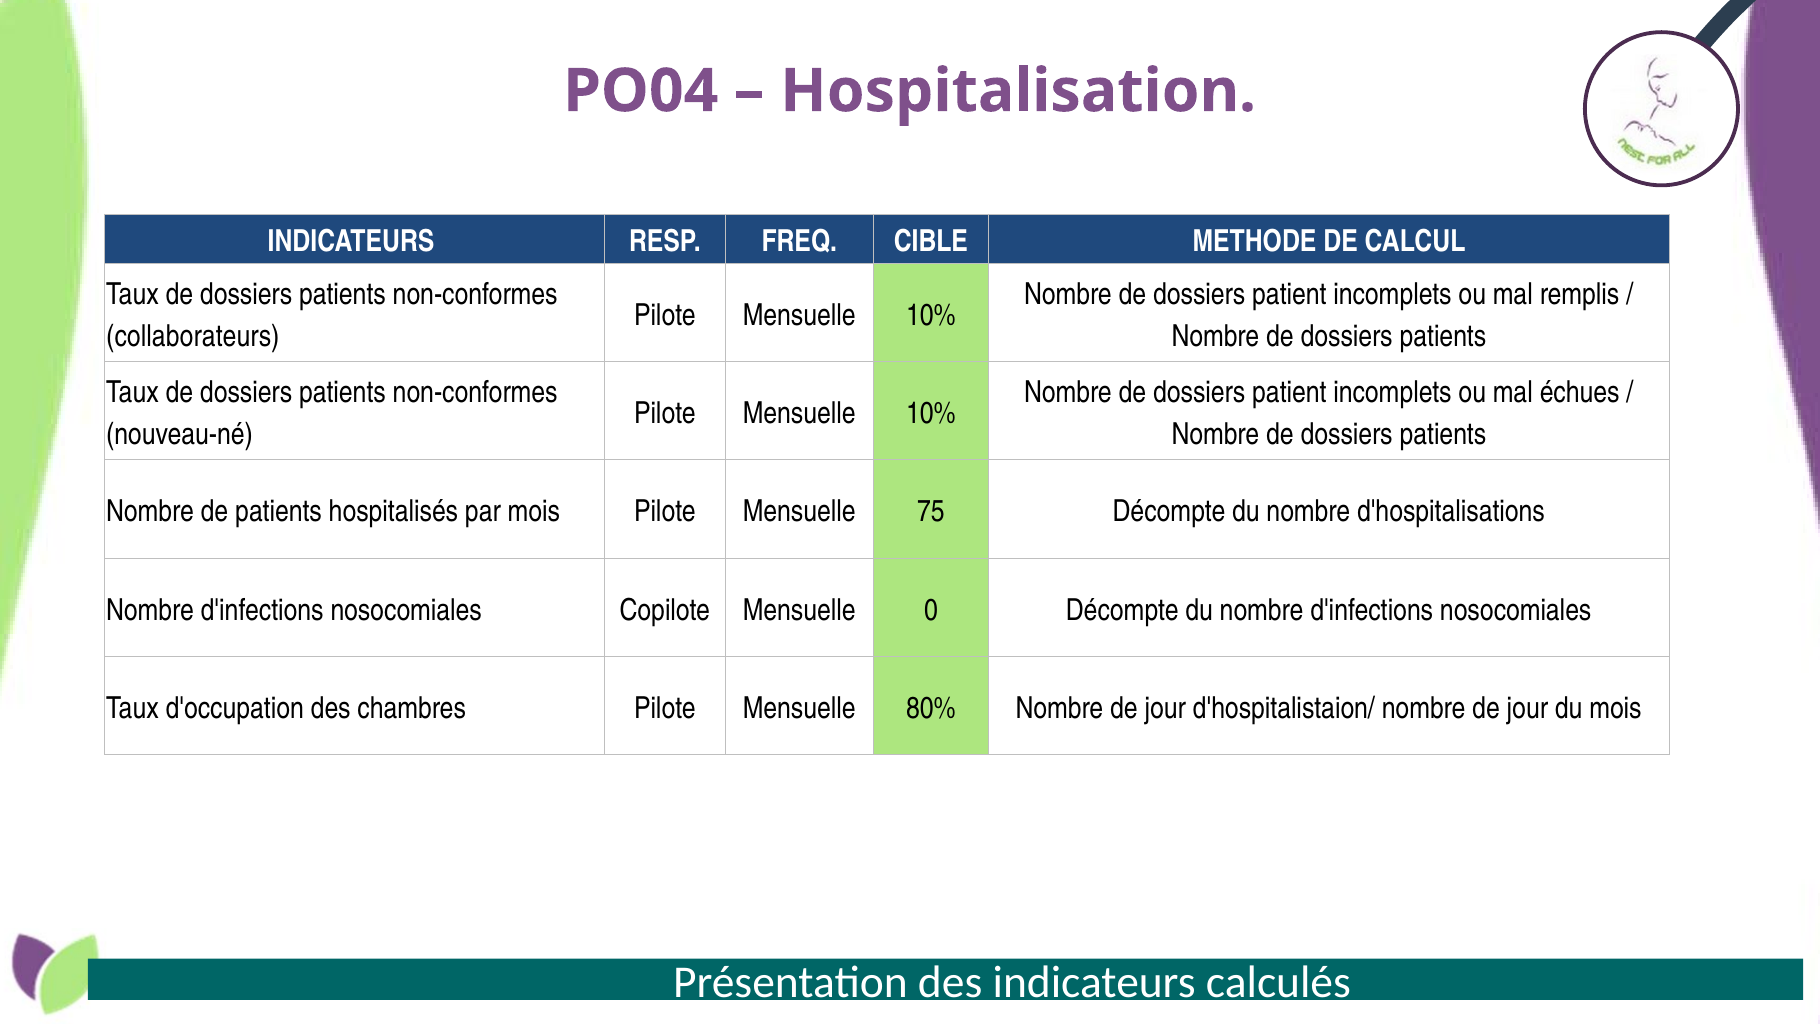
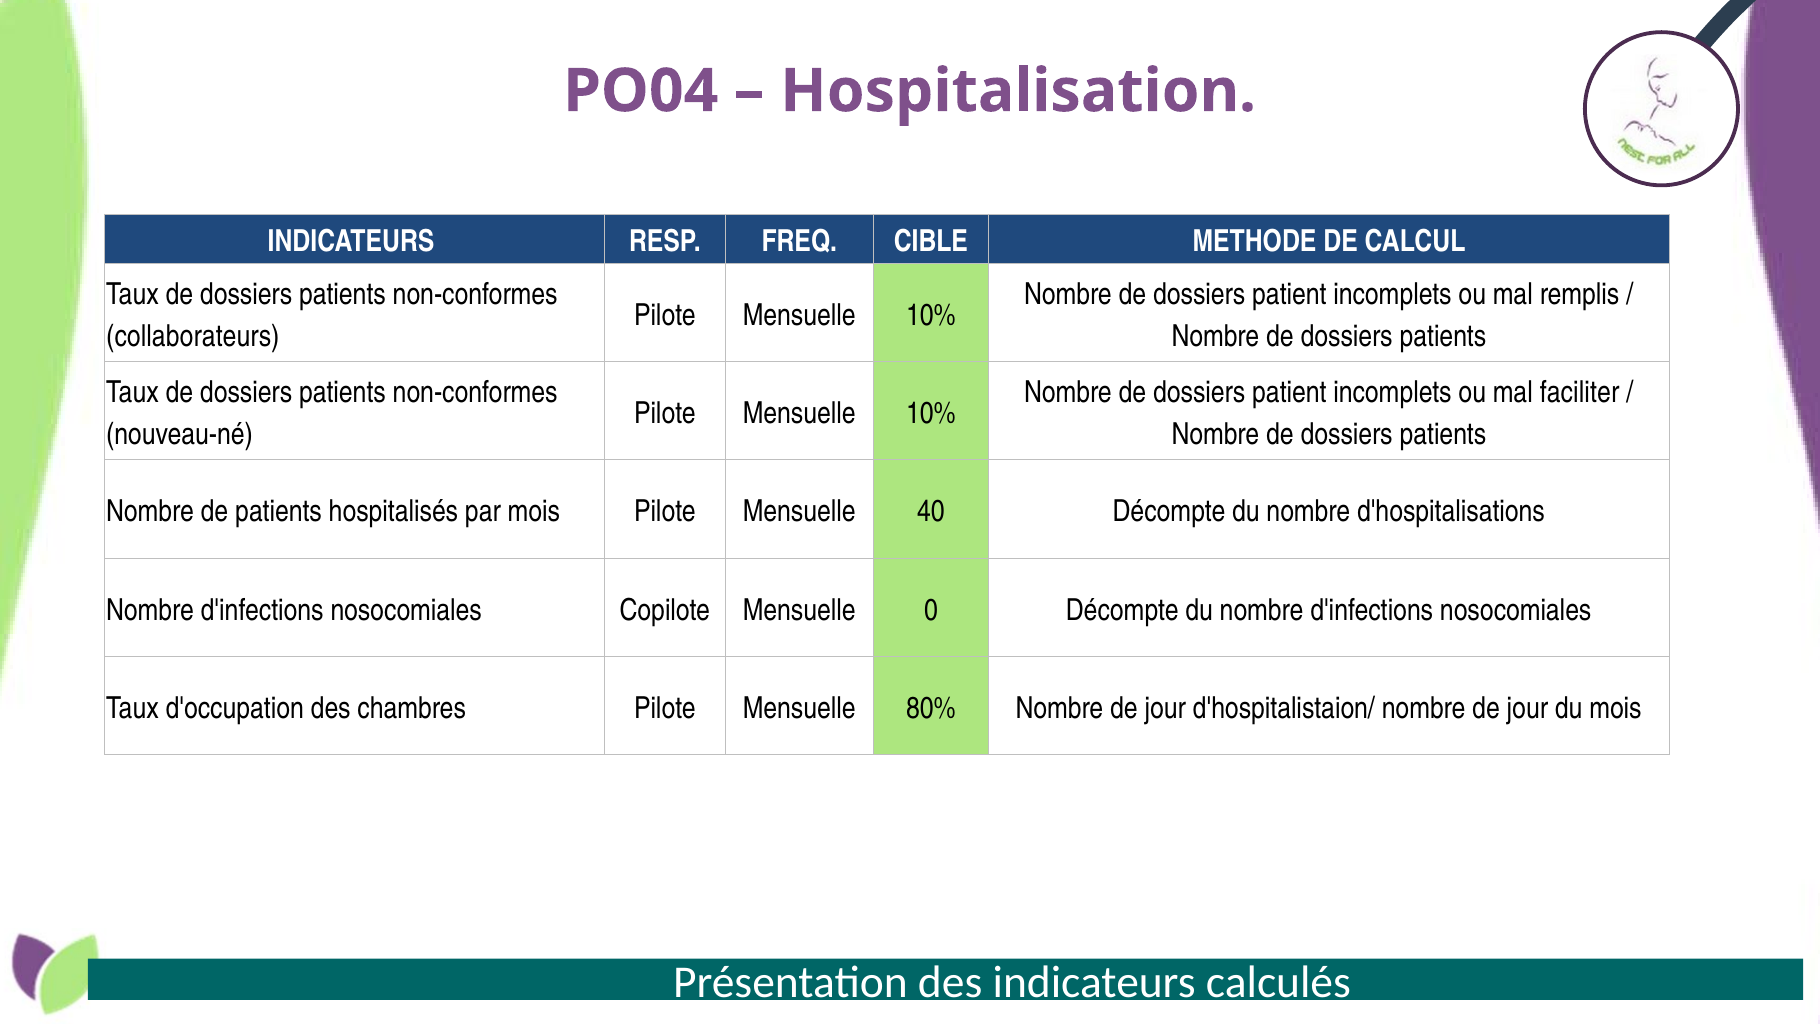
échues: échues -> faciliter (1580, 393)
75: 75 -> 40 (931, 512)
